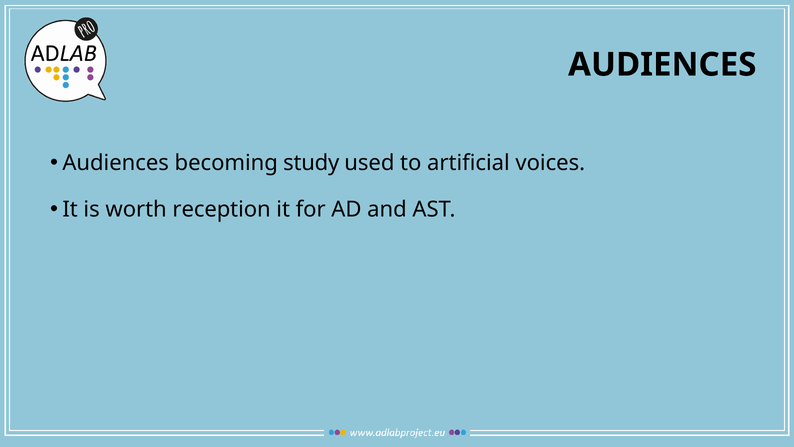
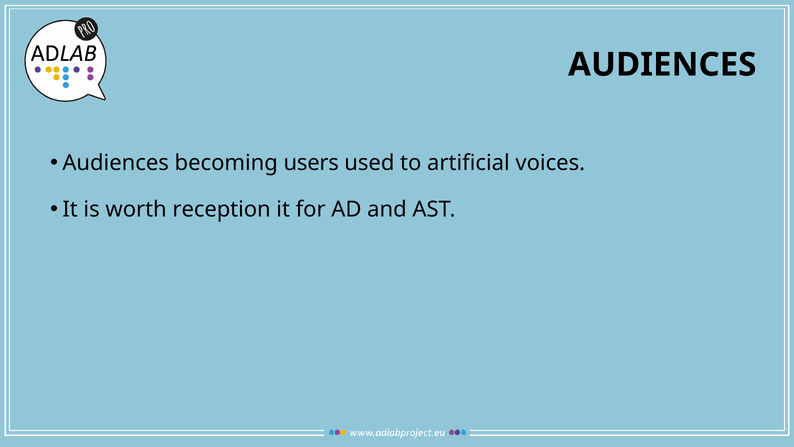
study: study -> users (311, 163)
